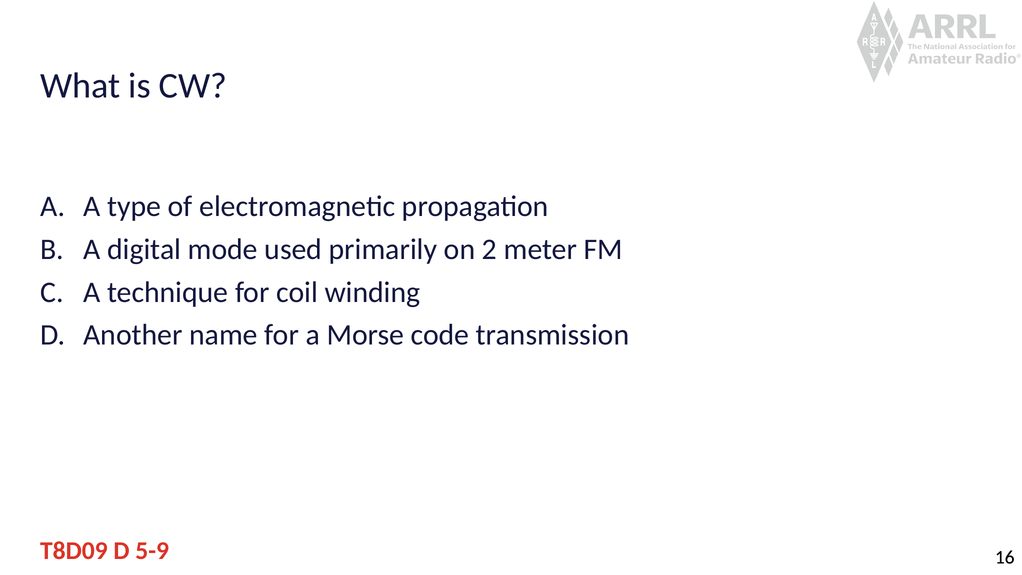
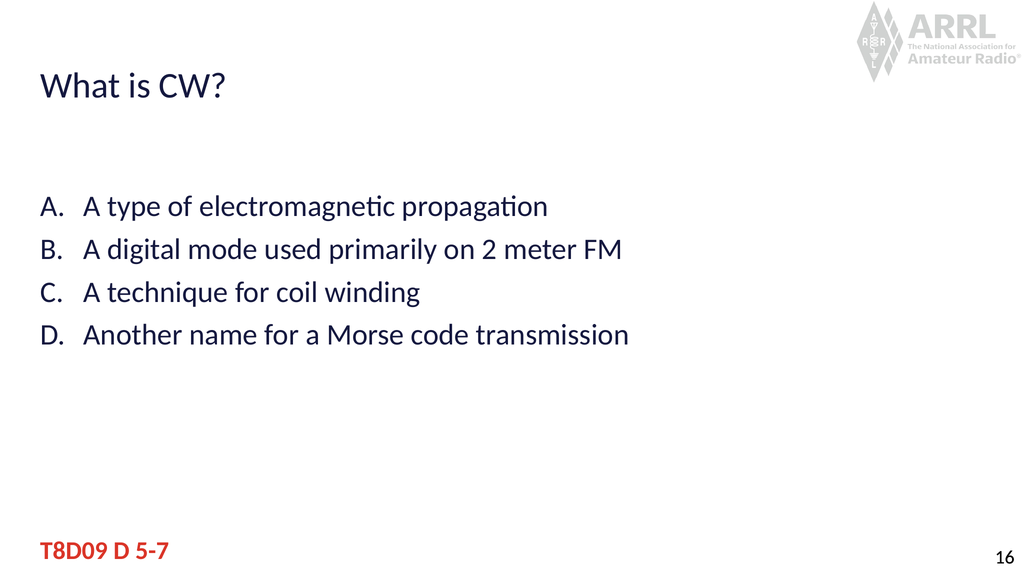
5-9: 5-9 -> 5-7 (152, 550)
